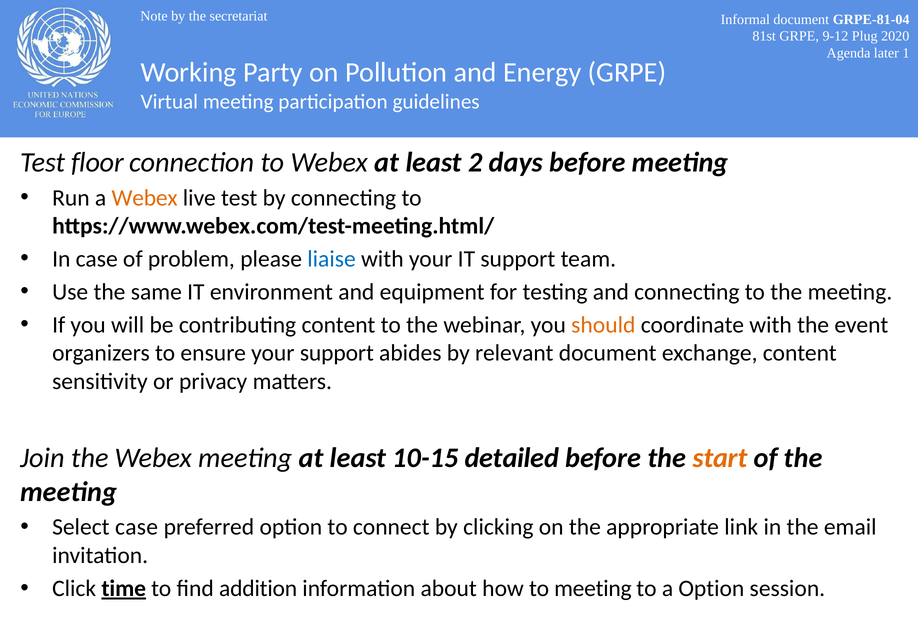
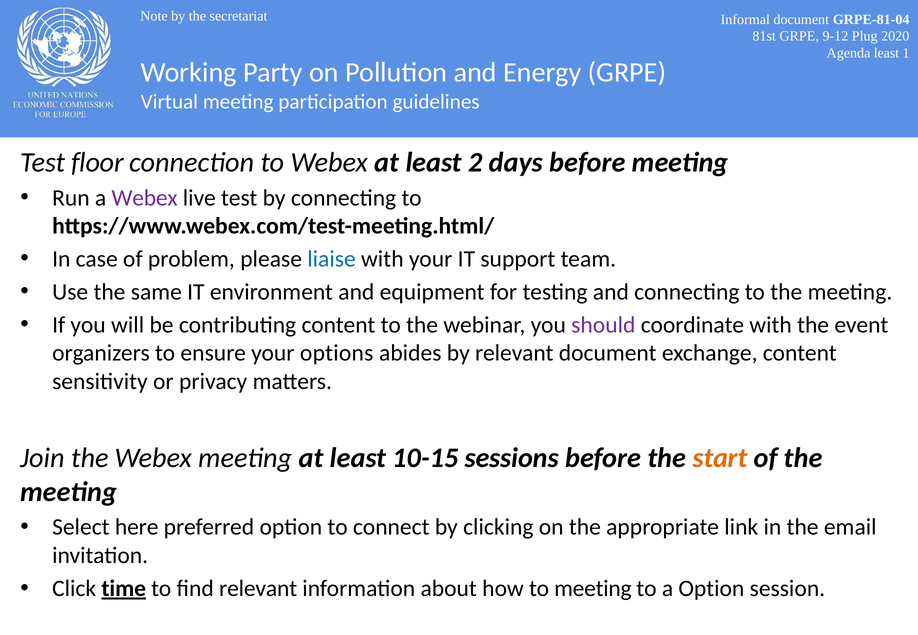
Agenda later: later -> least (886, 53)
Webex colour: orange -> purple (145, 198)
should colour: orange -> purple (603, 325)
your support: support -> options (337, 353)
detailed: detailed -> sessions (512, 458)
Select case: case -> here (137, 528)
find addition: addition -> relevant (258, 589)
